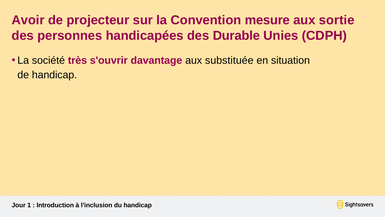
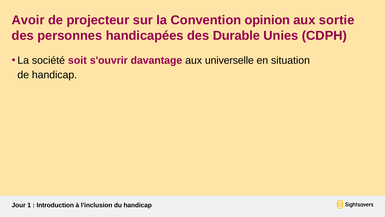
mesure: mesure -> opinion (267, 20)
très: très -> soit (77, 60)
substituée: substituée -> universelle (229, 60)
